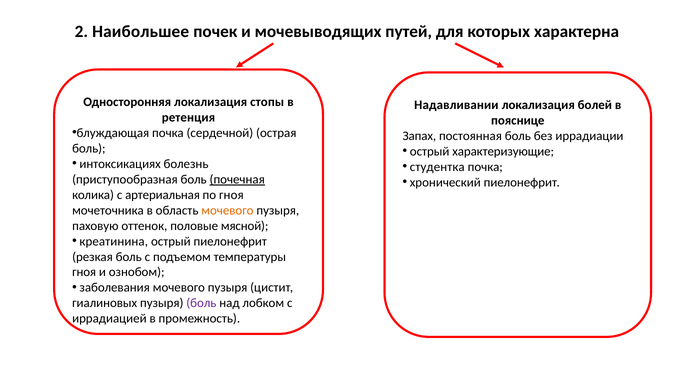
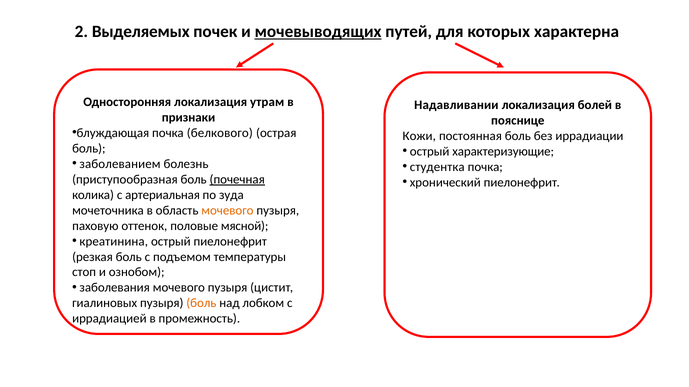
Наибольшее: Наибольшее -> Выделяемых (141, 31)
мочевыводящих underline: none -> present (318, 31)
стопы: стопы -> утрам (267, 102)
ретенция: ретенция -> признаки (189, 118)
сердечной: сердечной -> белкового (220, 133)
Запах: Запах -> Кожи (419, 136)
интоксикациях: интоксикациях -> заболеванием (120, 164)
по гноя: гноя -> зуда (231, 195)
гноя: гноя -> стоп (84, 273)
боль colour: purple -> orange (201, 304)
